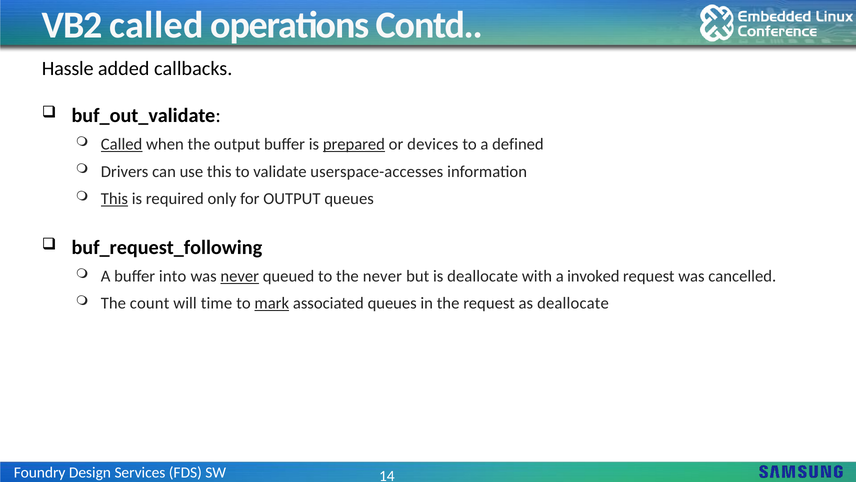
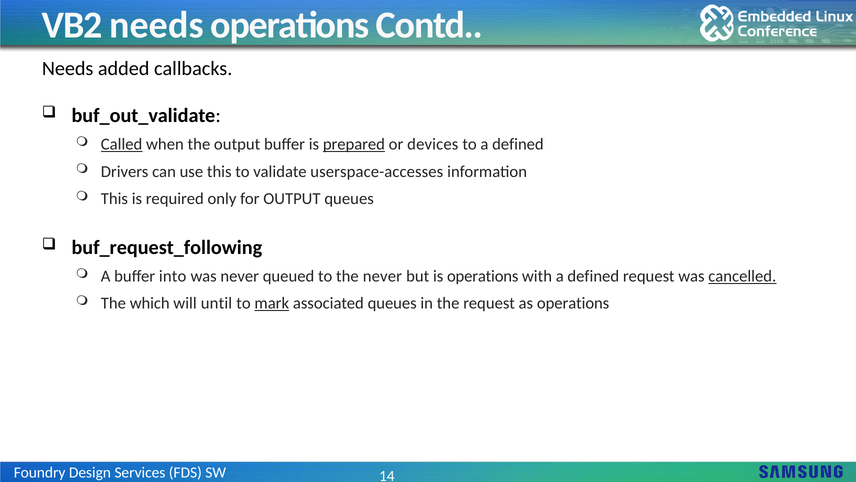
VB2 called: called -> needs (156, 25)
Hassle: Hassle -> Needs (68, 68)
This underline: present -> none (114, 198)
never underline: present -> none (240, 276)
is deallocate: deallocate -> operations (483, 276)
with a invoked: invoked -> defined (593, 276)
cancelled underline: none -> present (742, 276)
count: count -> which (150, 303)
time: time -> until (217, 303)
as deallocate: deallocate -> operations (573, 303)
